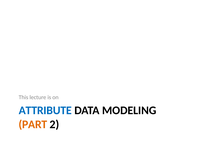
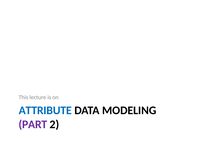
PART colour: orange -> purple (33, 124)
